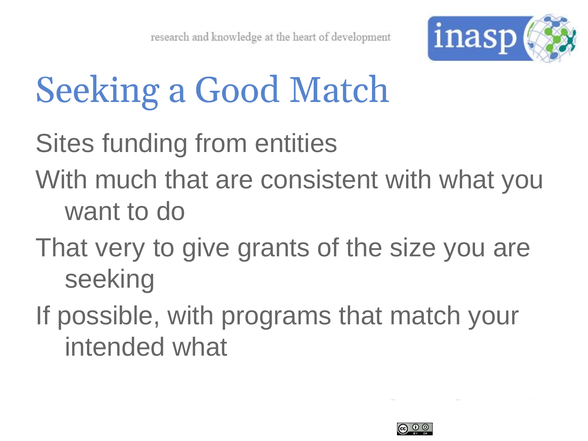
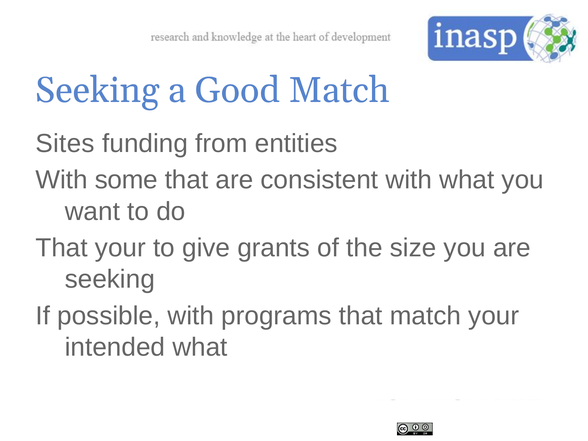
much: much -> some (126, 180)
That very: very -> your (120, 248)
